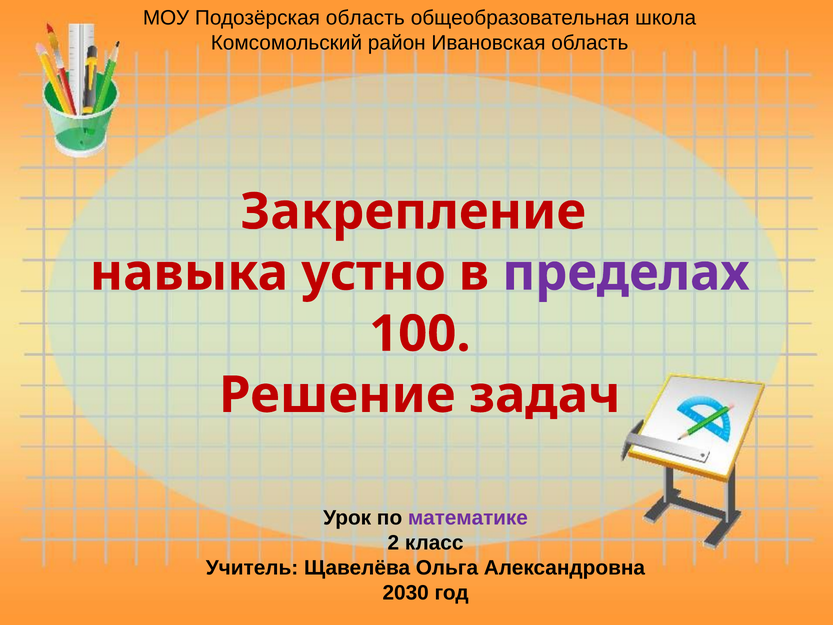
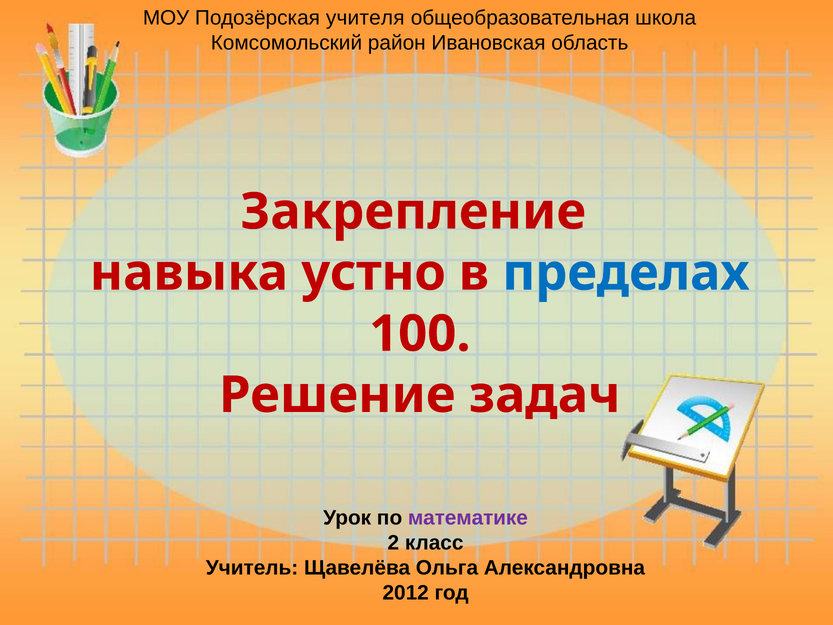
Подозёрская область: область -> учителя (365, 18)
пределах colour: purple -> blue (626, 273)
2030: 2030 -> 2012 (406, 593)
